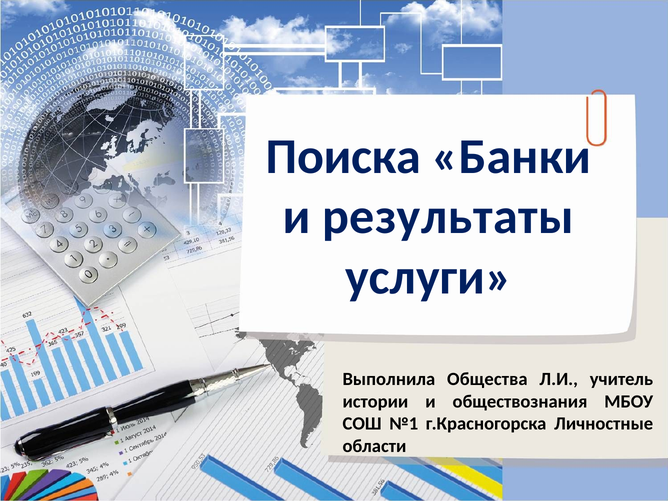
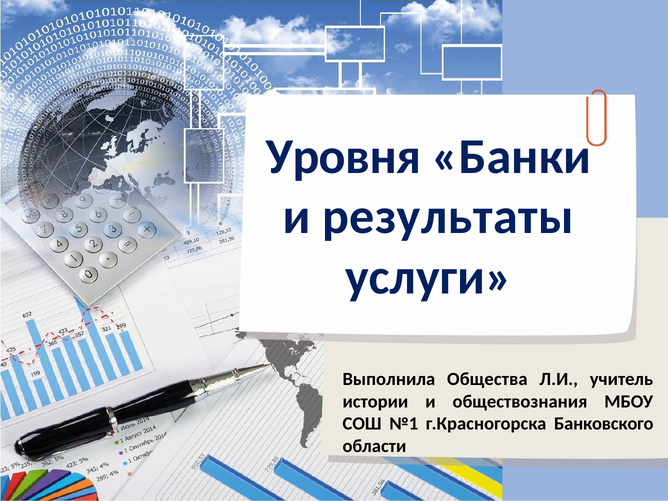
Поиска: Поиска -> Уровня (344, 157)
Личностные: Личностные -> Банковского (604, 424)
